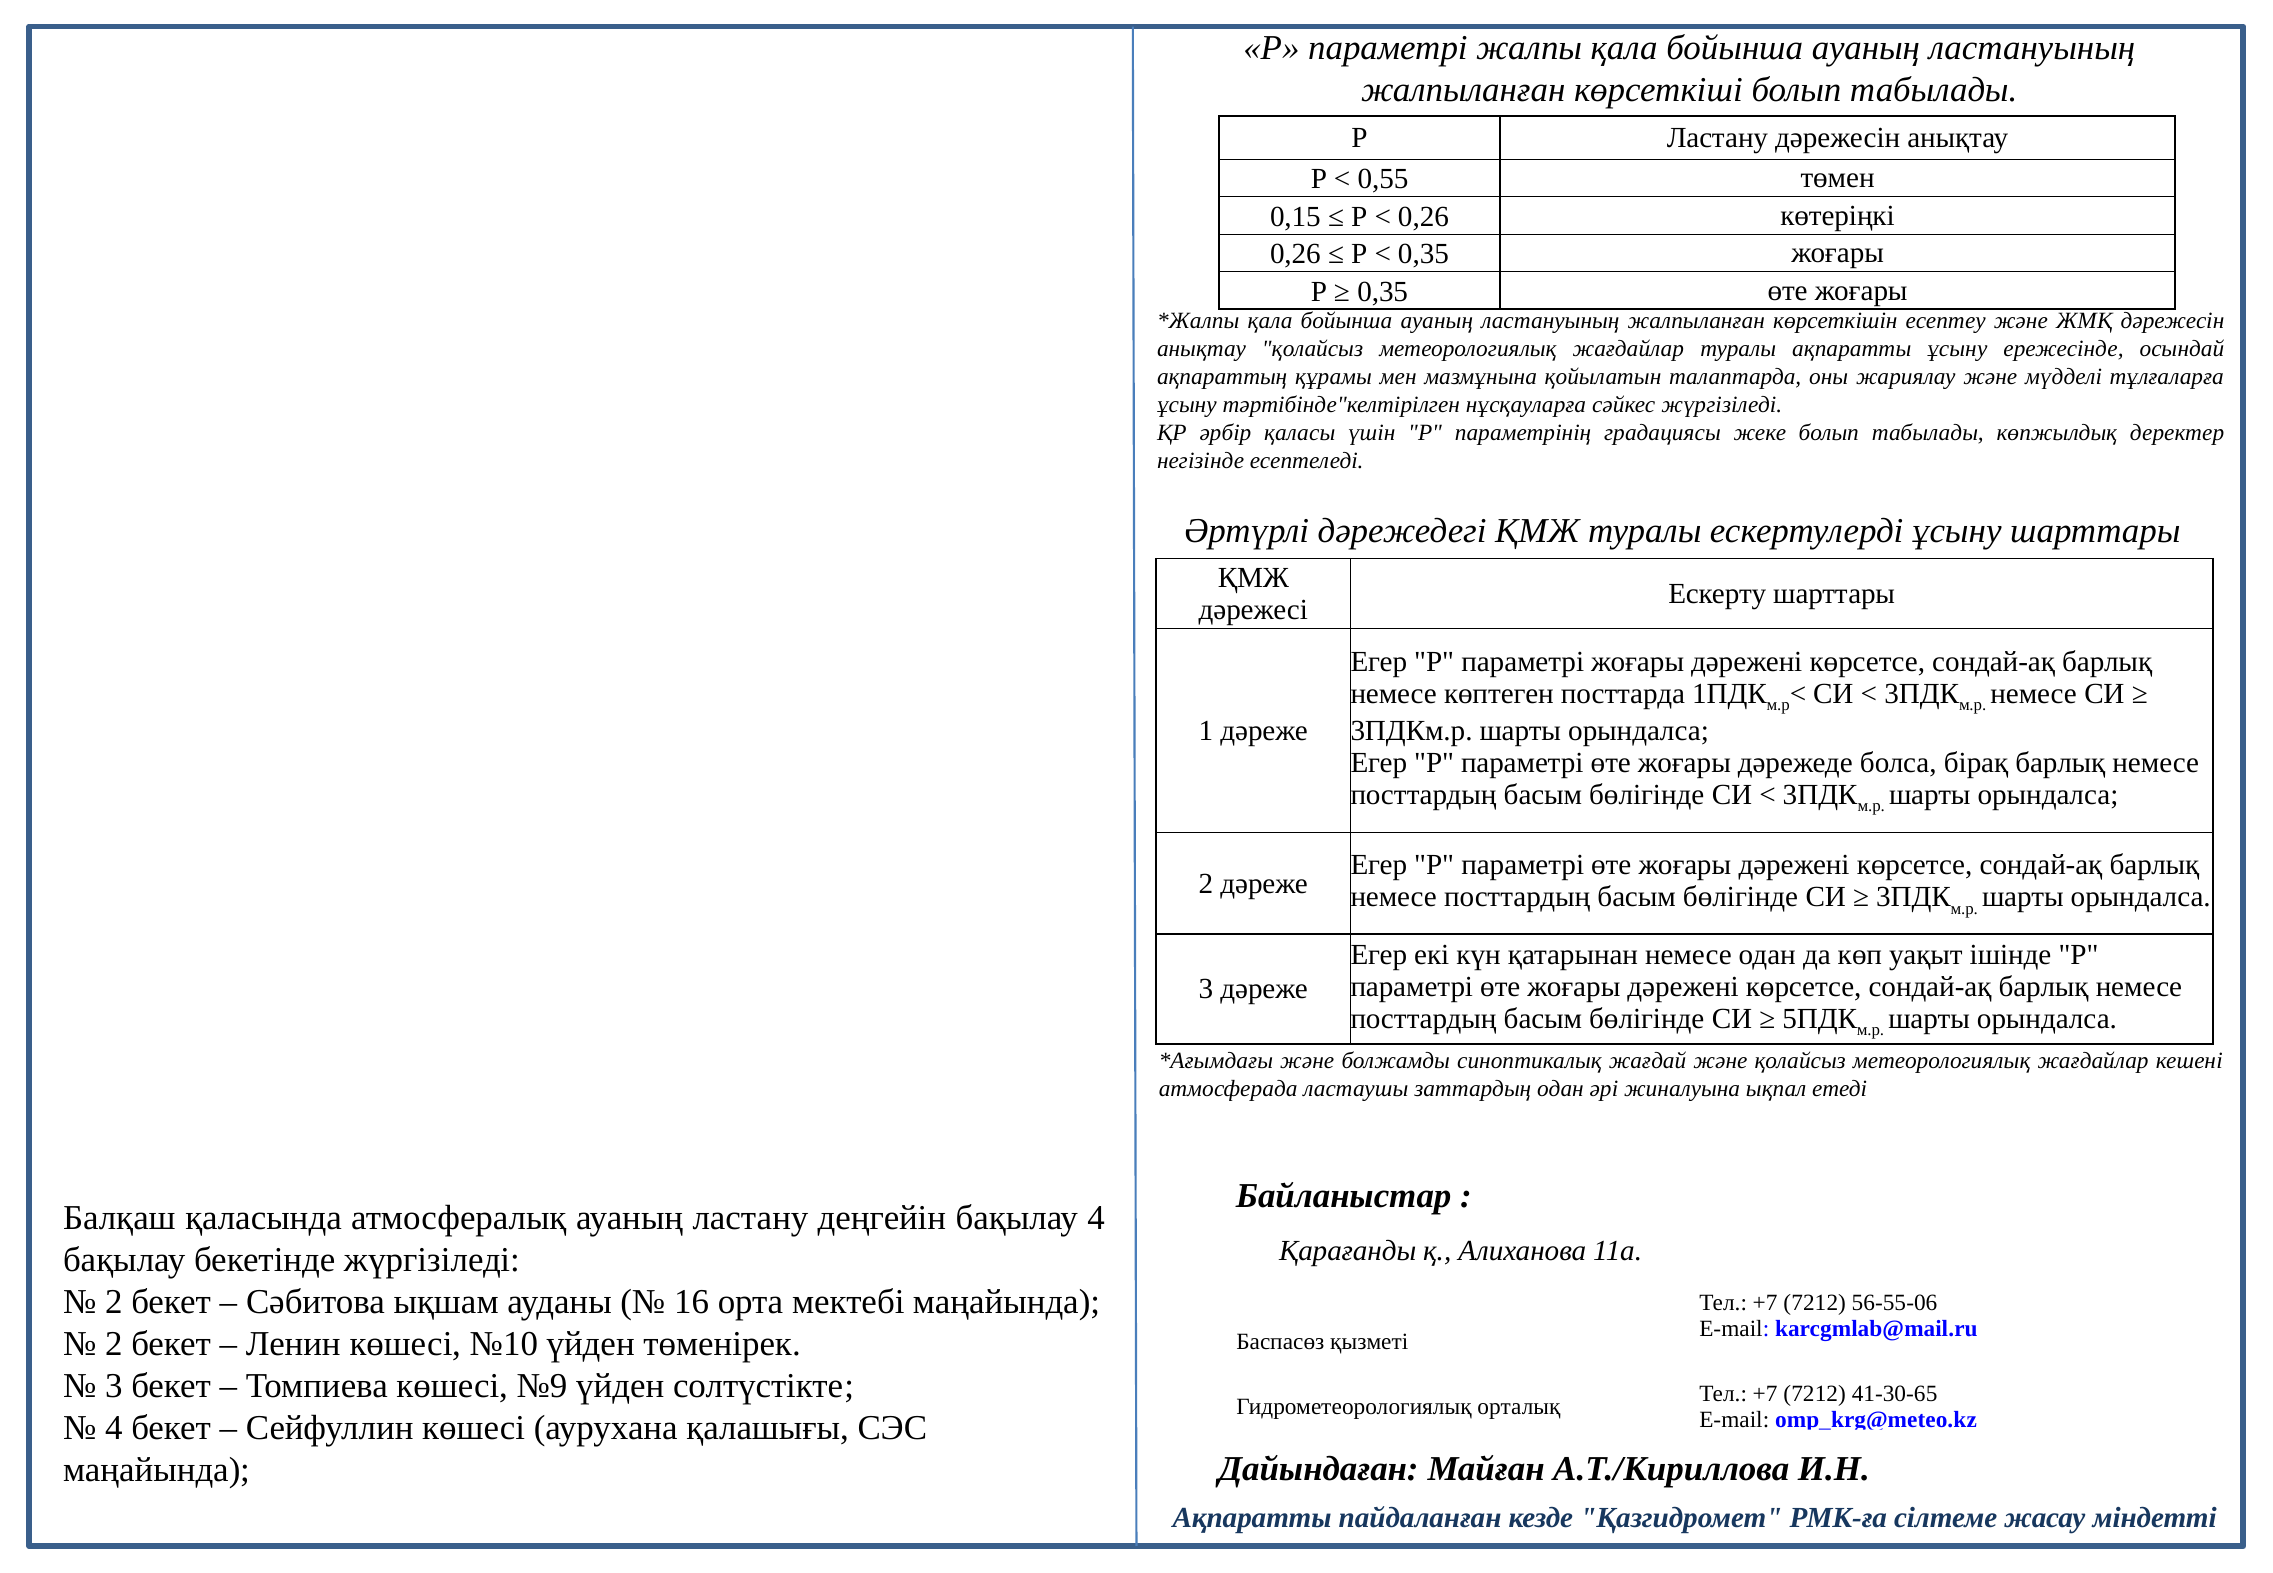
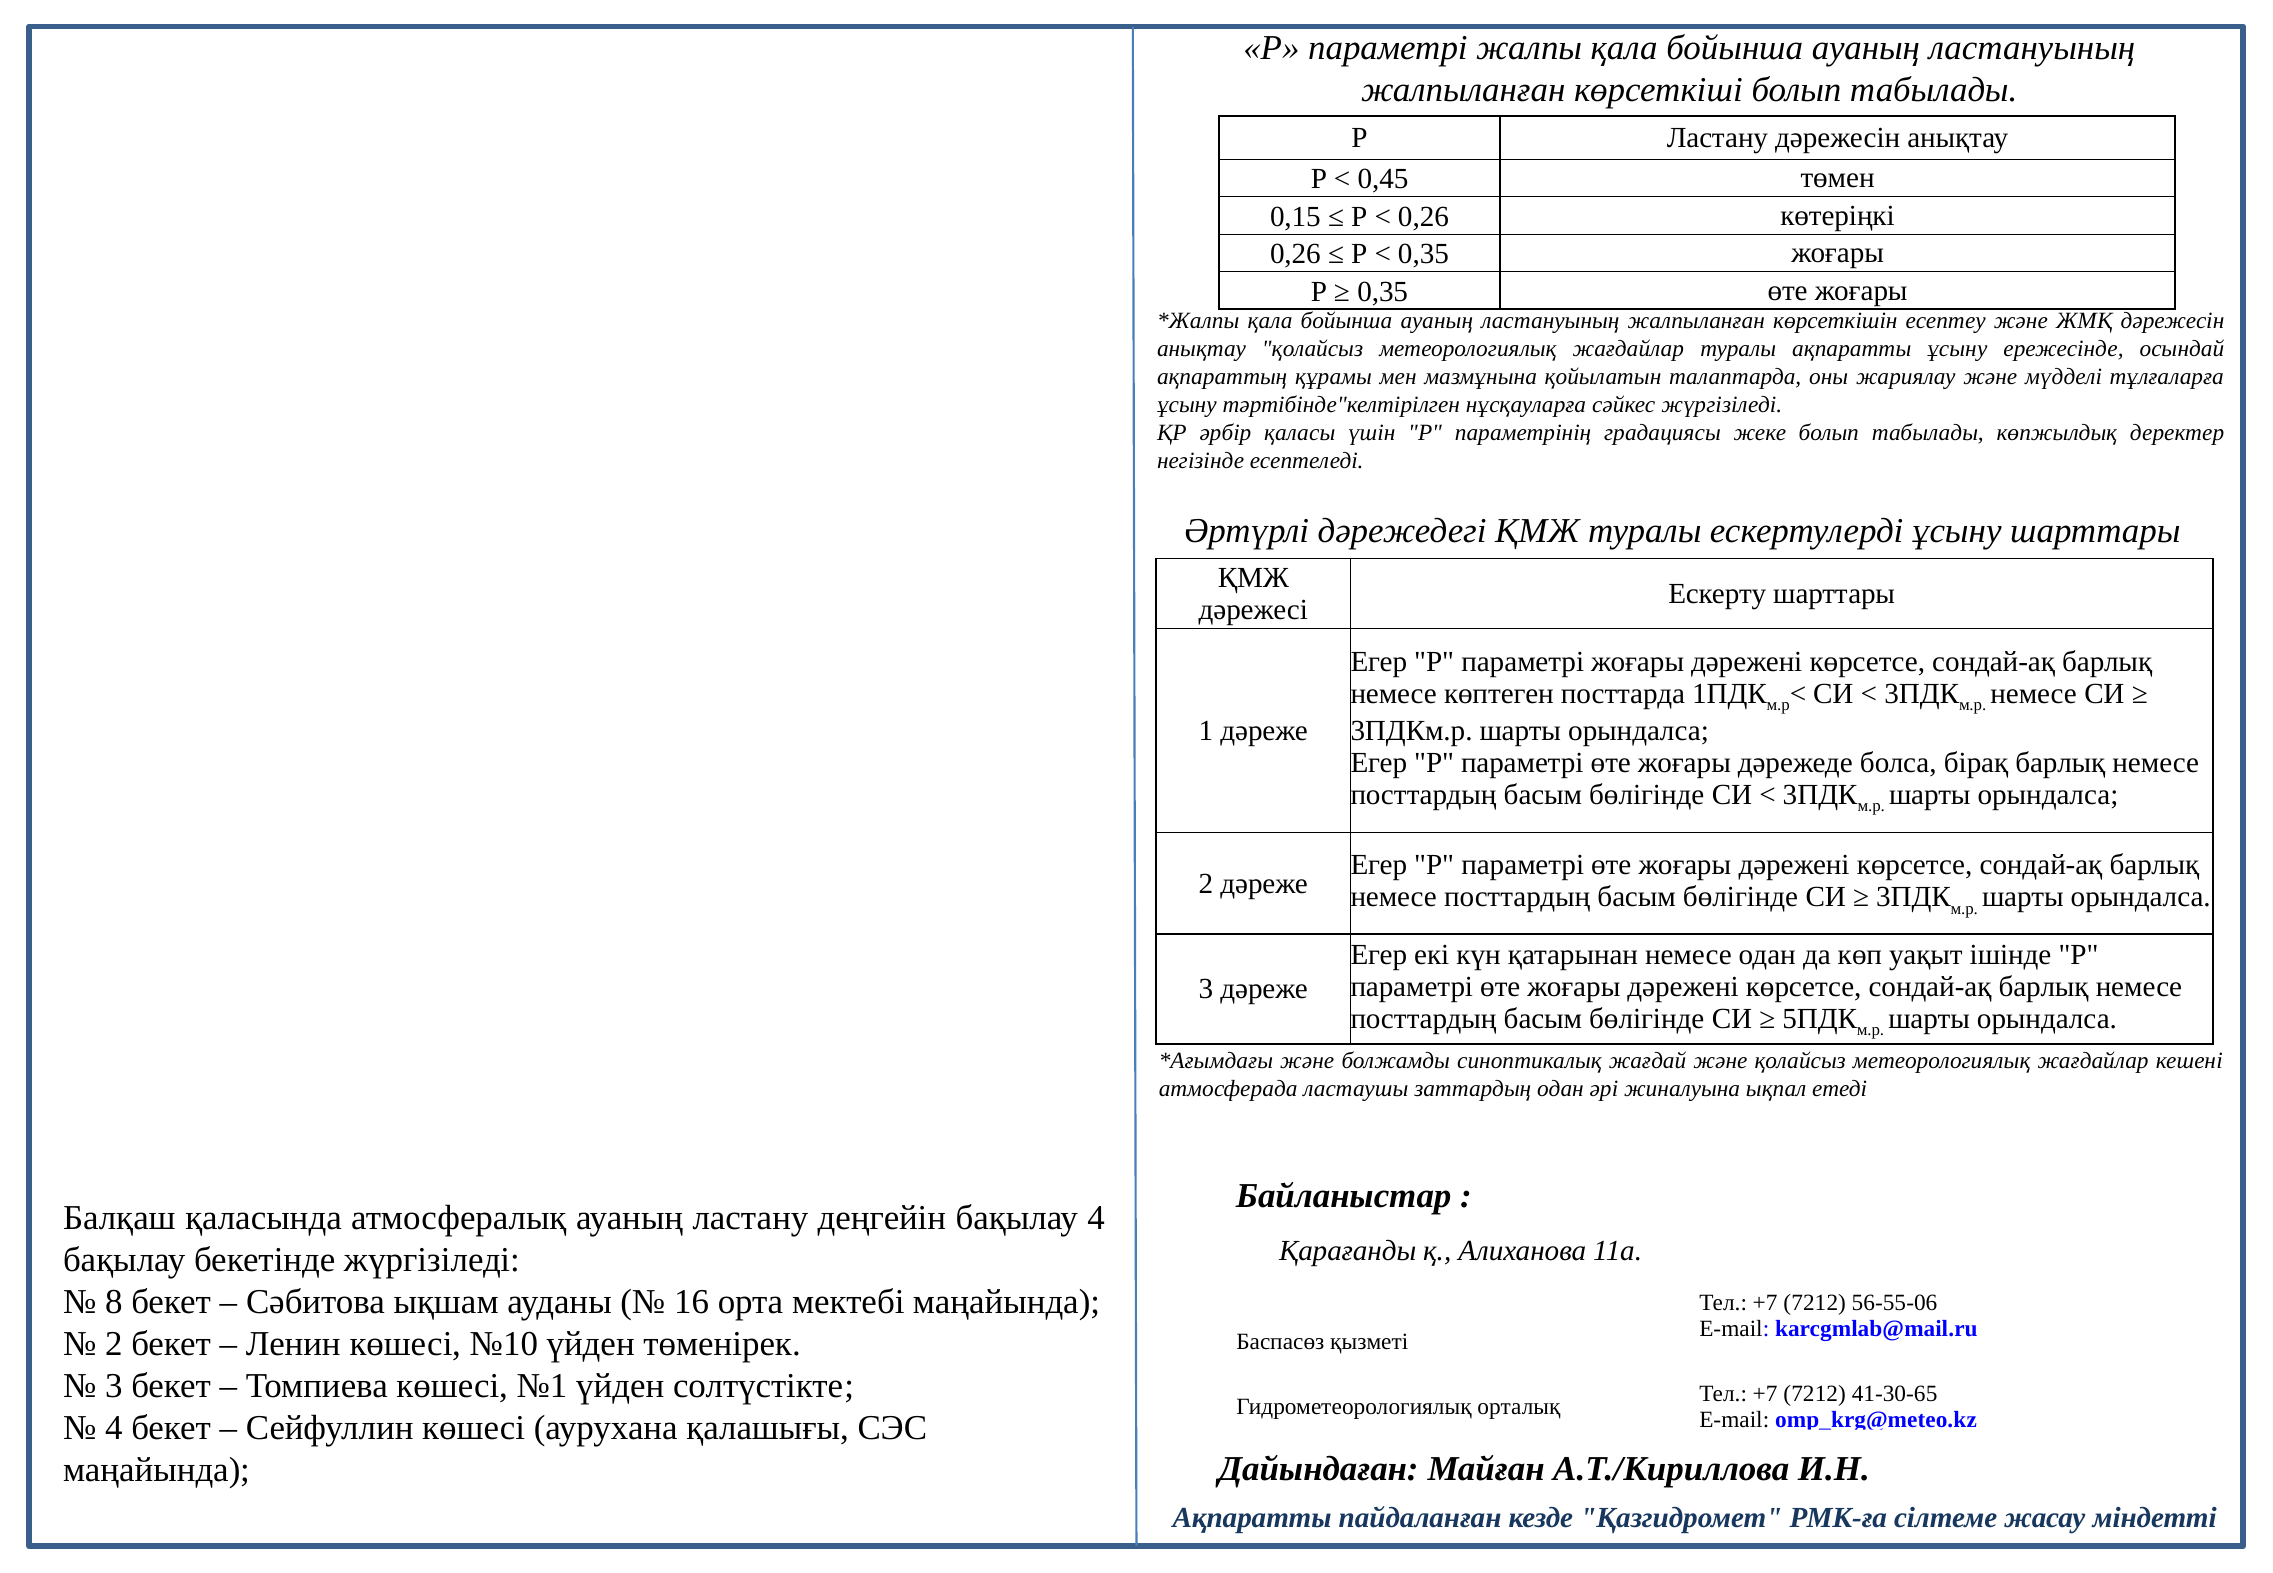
0,55: 0,55 -> 0,45 (1383, 179)
2: 2 -> 8 (114, 1302)
№9: №9 -> №1 (542, 1386)
